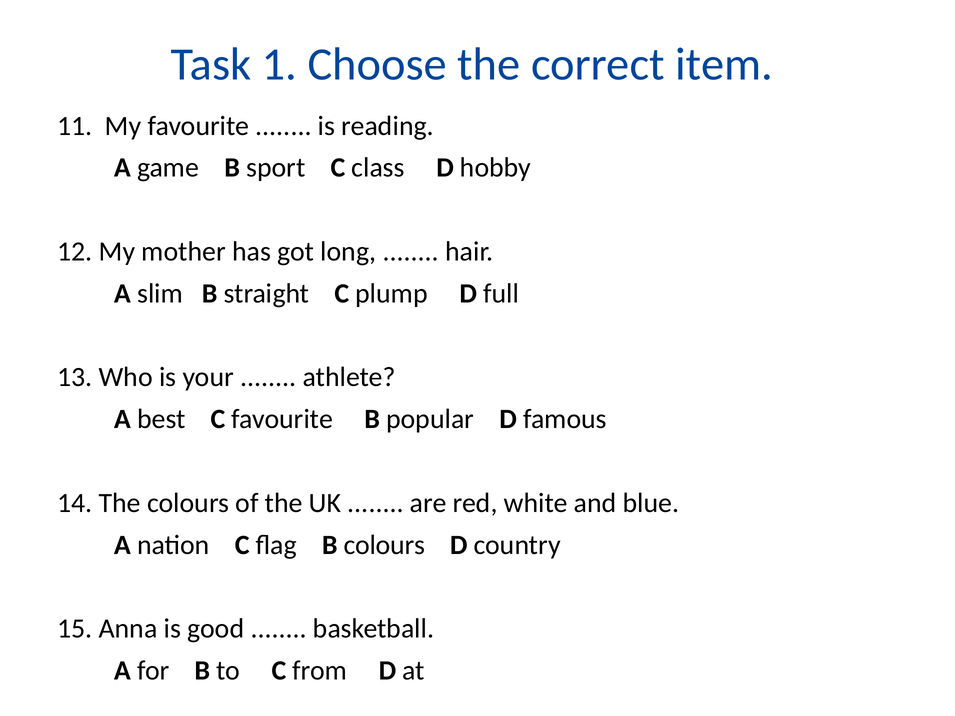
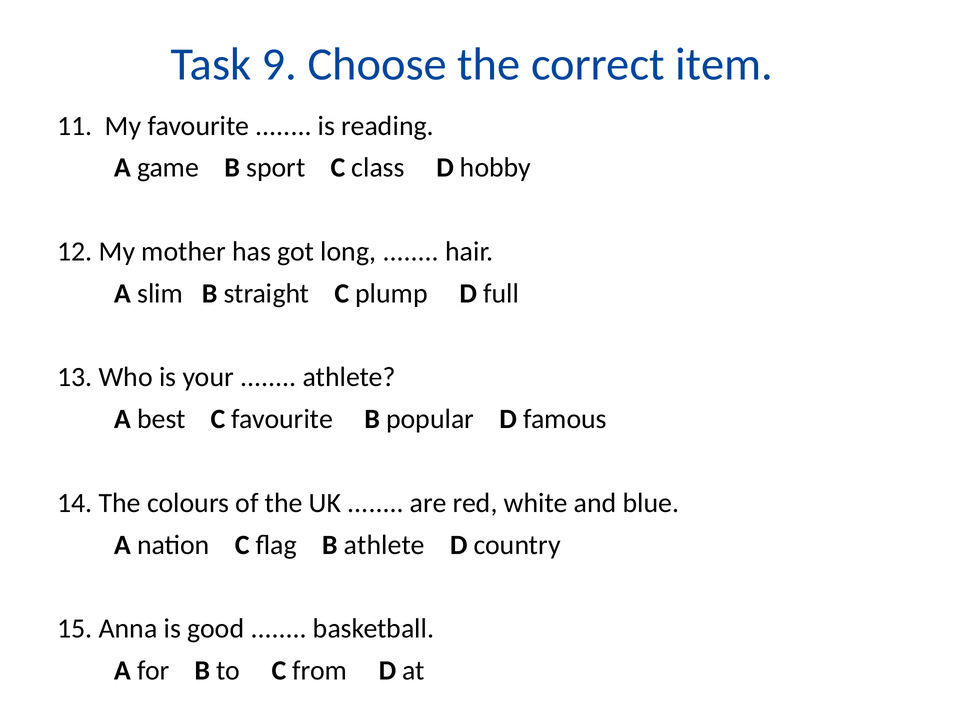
1: 1 -> 9 (279, 65)
B colours: colours -> athlete (384, 545)
